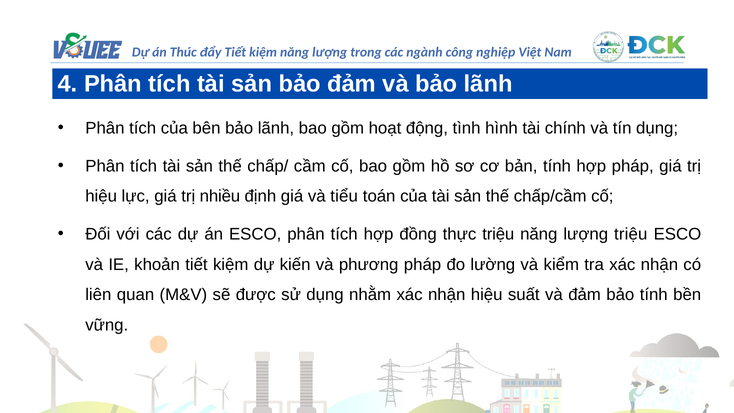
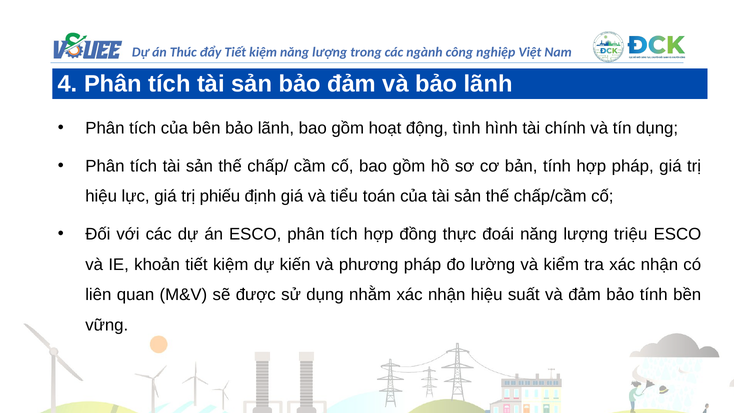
nhiều: nhiều -> phiếu (220, 196)
thực triệu: triệu -> đoái (498, 234)
